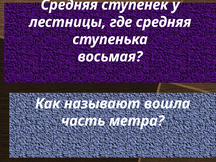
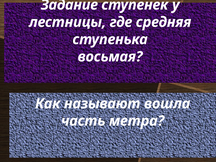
Средняя: Средняя -> Задание (69, 5)
